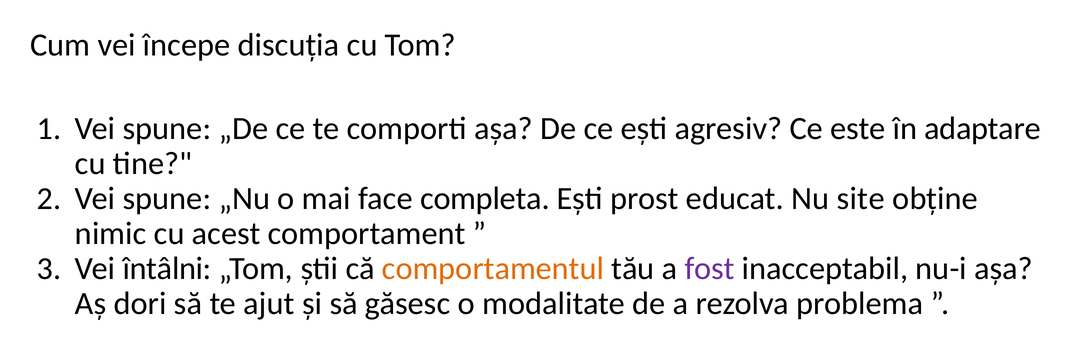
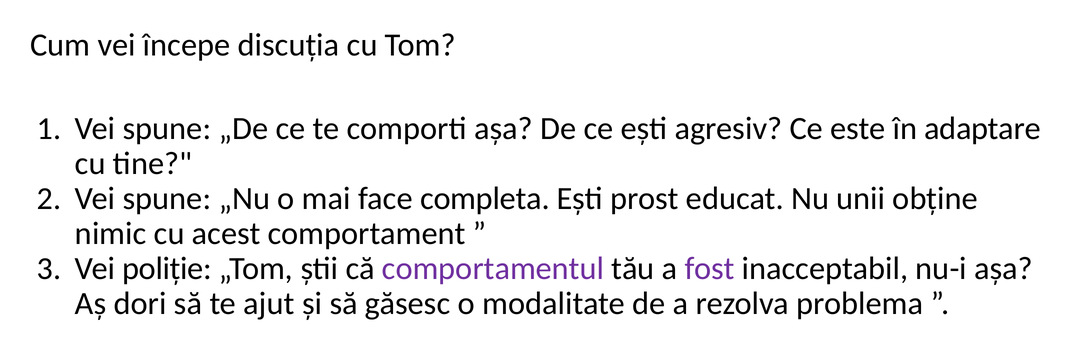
site: site -> unii (861, 199)
întâlni: întâlni -> poliție (167, 269)
comportamentul colour: orange -> purple (493, 269)
